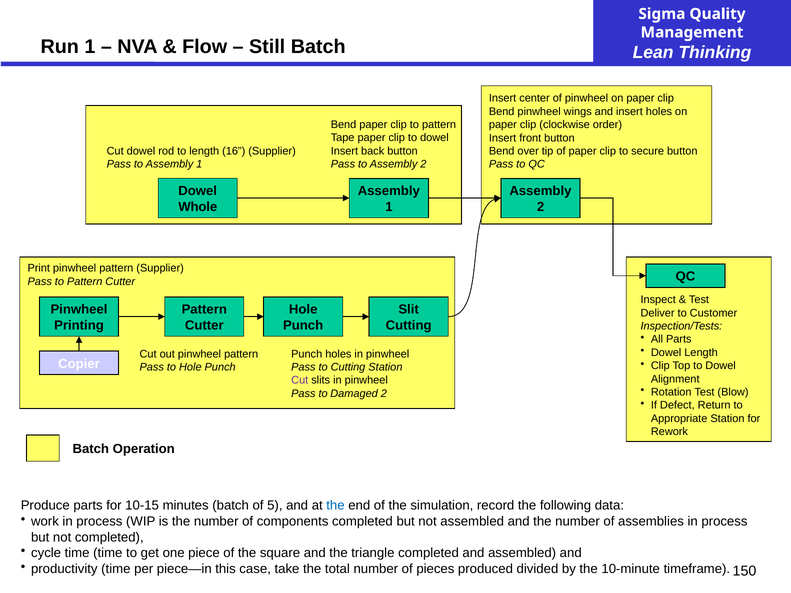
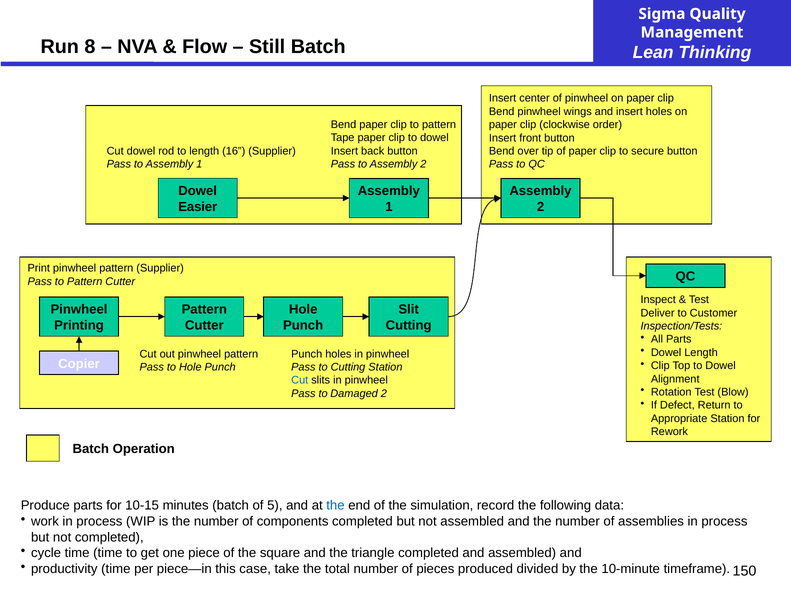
Run 1: 1 -> 8 (90, 47)
Whole: Whole -> Easier (198, 207)
Cut colour: purple -> blue (300, 380)
